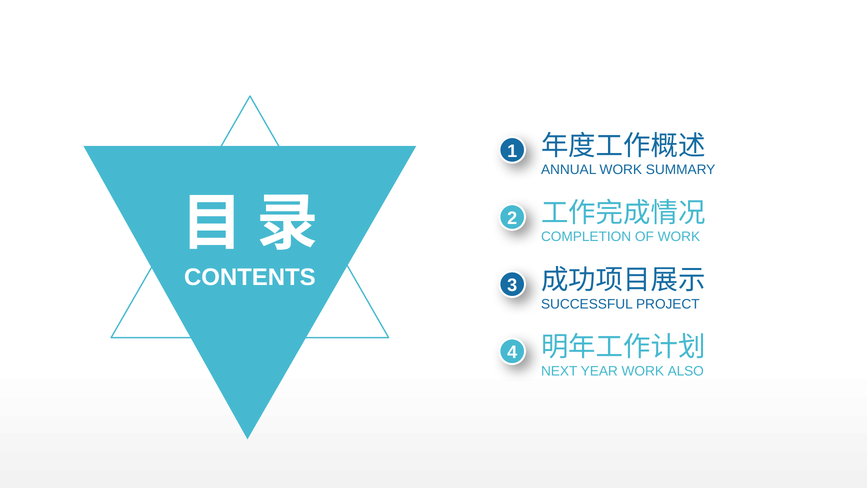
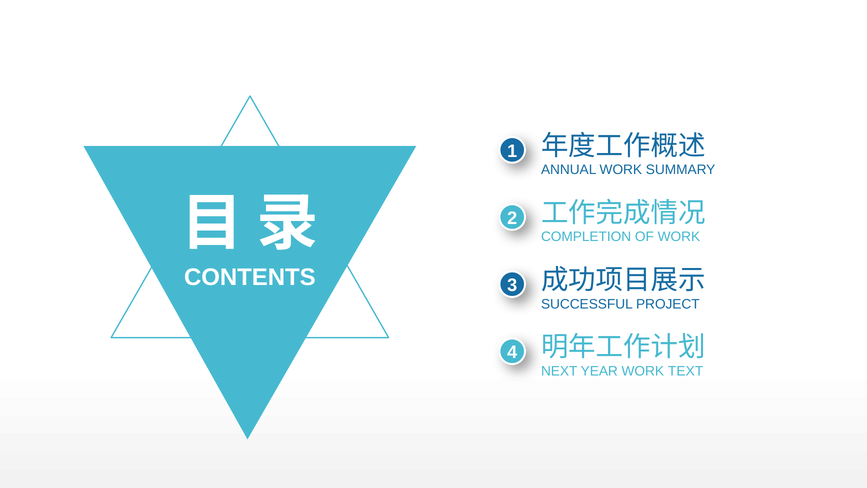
ALSO: ALSO -> TEXT (686, 371)
